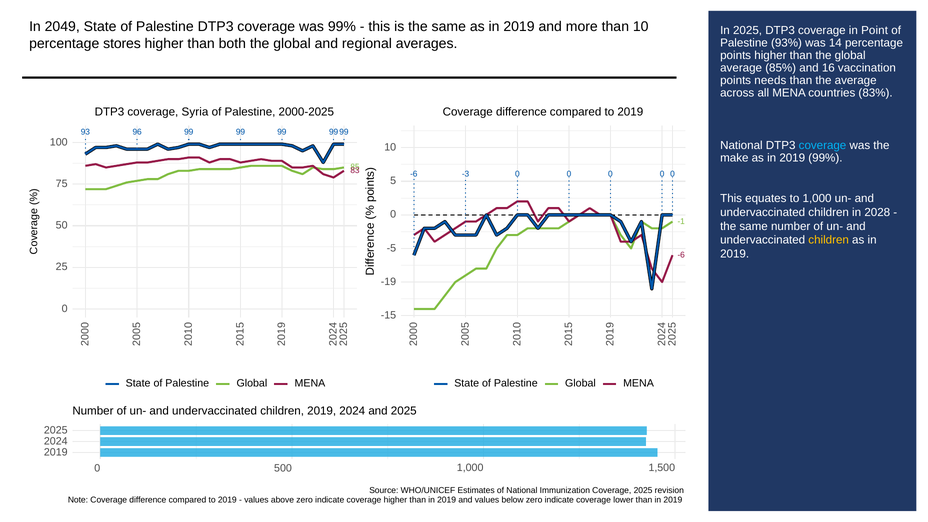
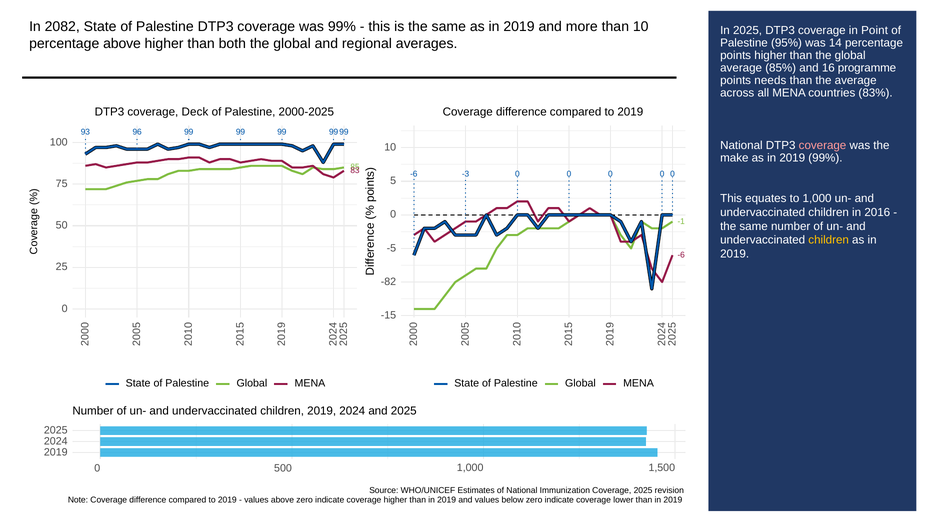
2049: 2049 -> 2082 (62, 27)
percentage stores: stores -> above (122, 44)
93%: 93% -> 95% (786, 43)
vaccination: vaccination -> programme (867, 68)
Syria: Syria -> Deck (195, 112)
coverage colour: light blue -> pink (823, 146)
2028: 2028 -> 2016 (877, 212)
-19: -19 -> -82 (388, 282)
